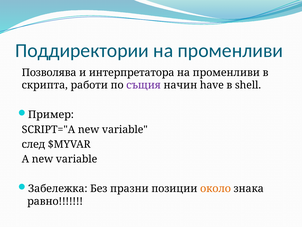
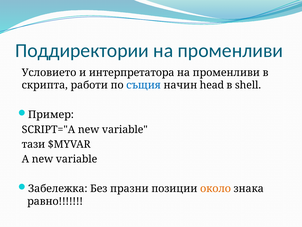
Позволява: Позволява -> Условието (49, 72)
същия colour: purple -> blue (144, 85)
have: have -> head (212, 85)
след: след -> тази (33, 144)
